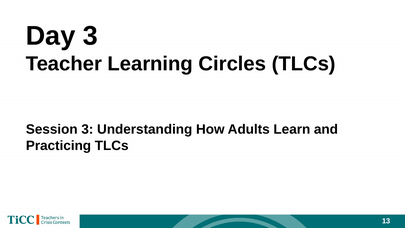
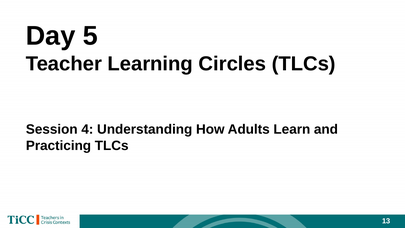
Day 3: 3 -> 5 (90, 36)
Session 3: 3 -> 4 (87, 129)
